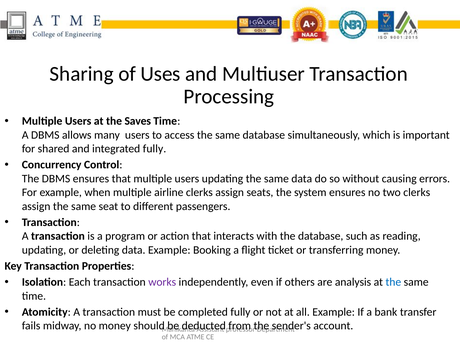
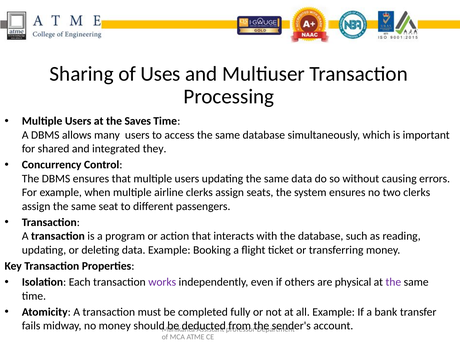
integrated fully: fully -> they (155, 149)
analysis: analysis -> physical (353, 282)
the colour: blue -> purple (393, 282)
